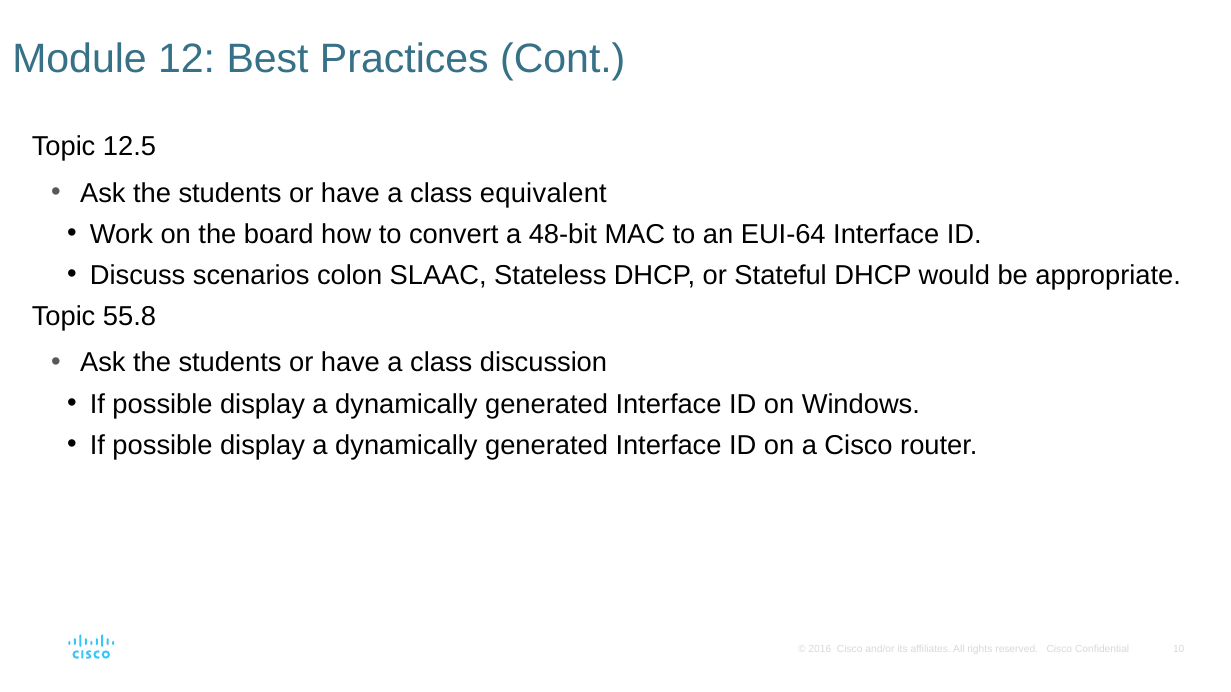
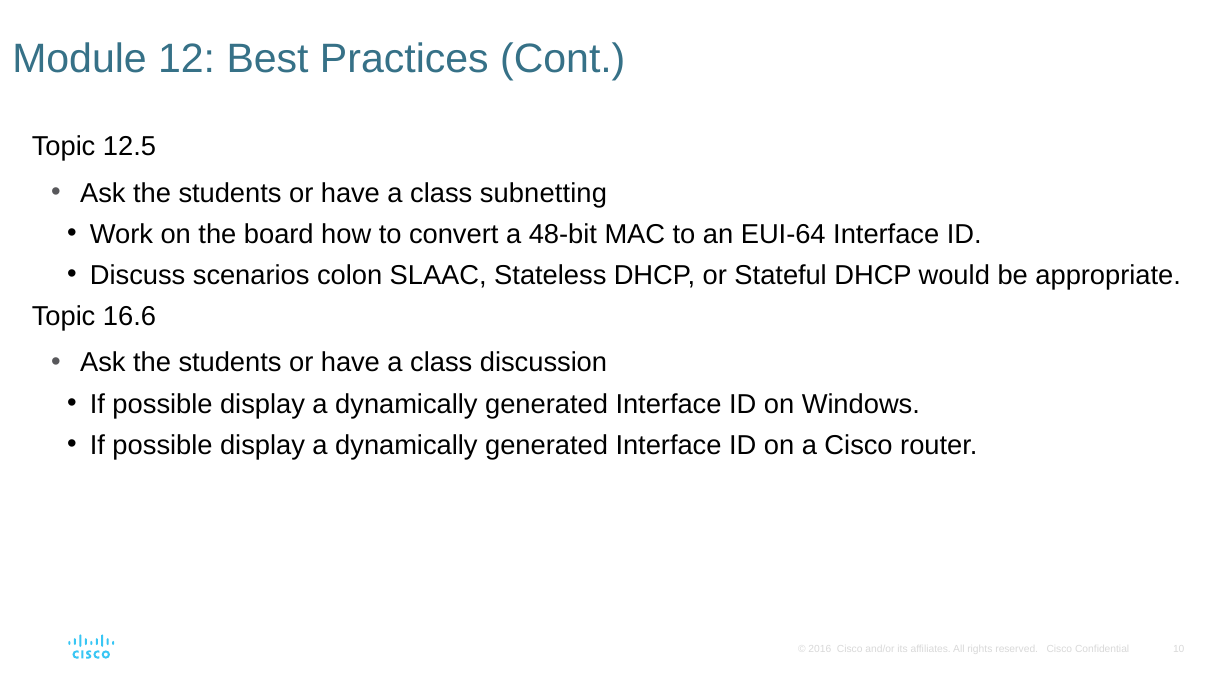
equivalent: equivalent -> subnetting (543, 193)
55.8: 55.8 -> 16.6 (130, 317)
